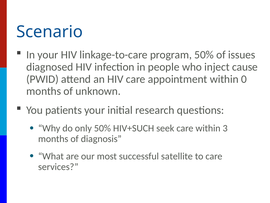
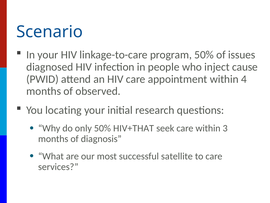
0: 0 -> 4 (244, 79)
unknown: unknown -> observed (98, 91)
patients: patients -> locating (63, 110)
HIV+SUCH: HIV+SUCH -> HIV+THAT (134, 128)
